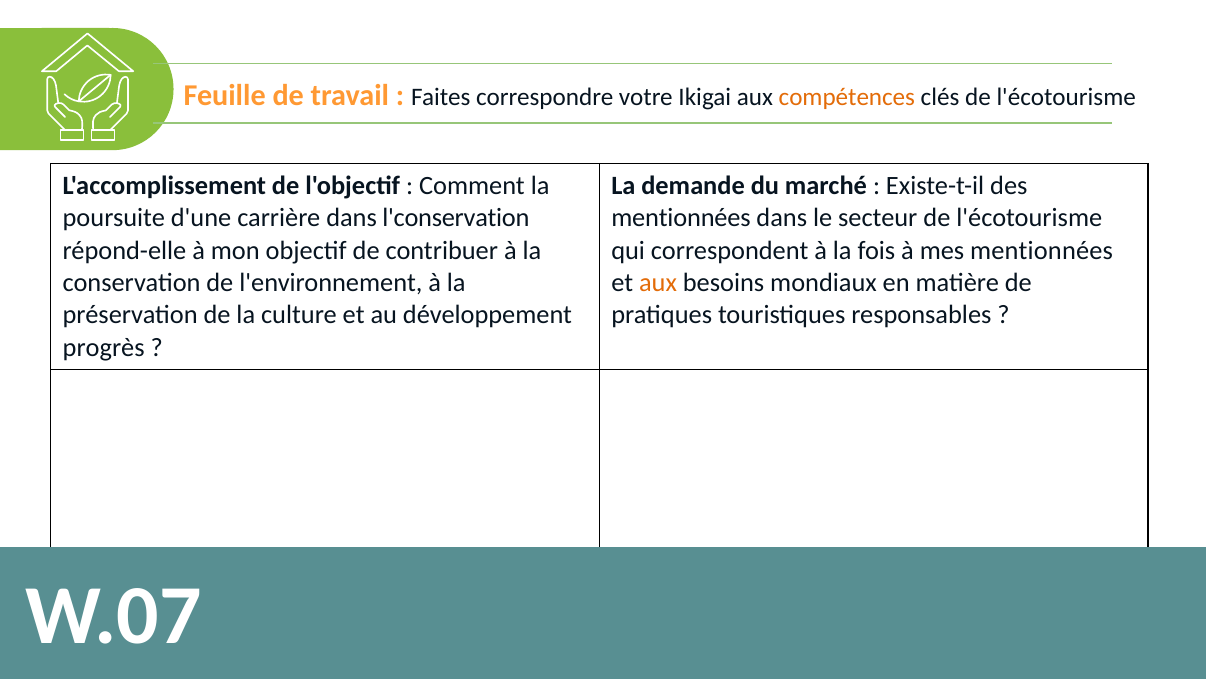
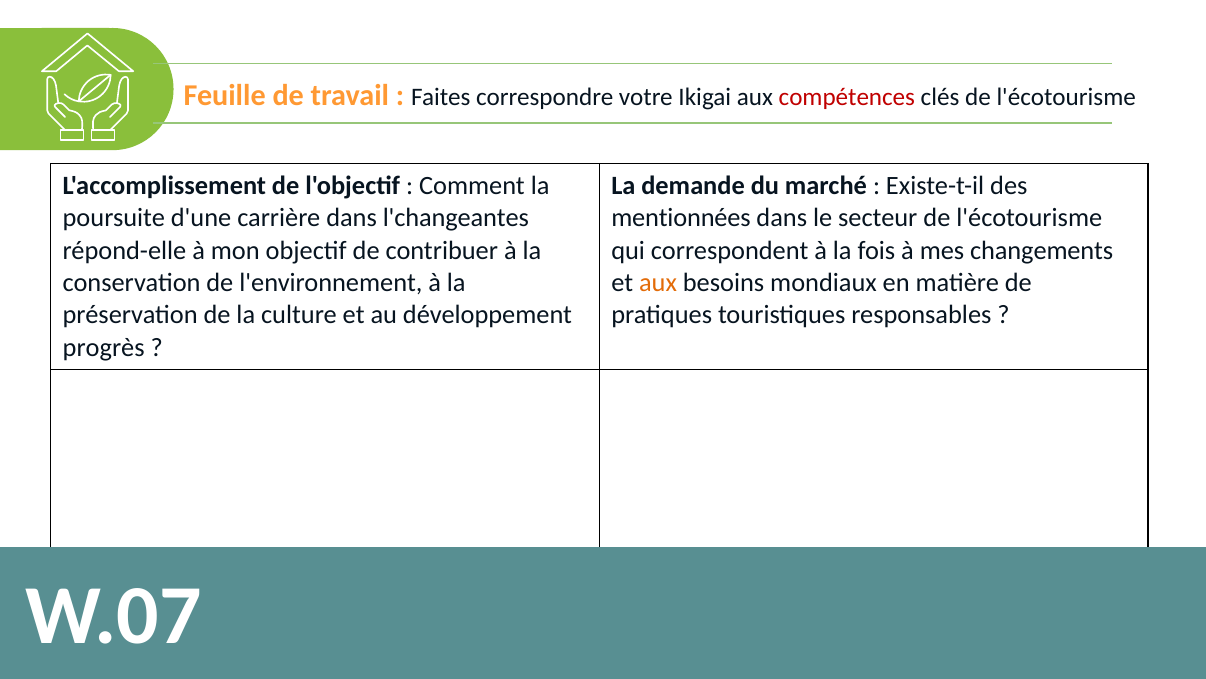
compétences colour: orange -> red (847, 97)
l'conservation: l'conservation -> l'changeantes (456, 218)
mes mentionnées: mentionnées -> changements (1042, 250)
